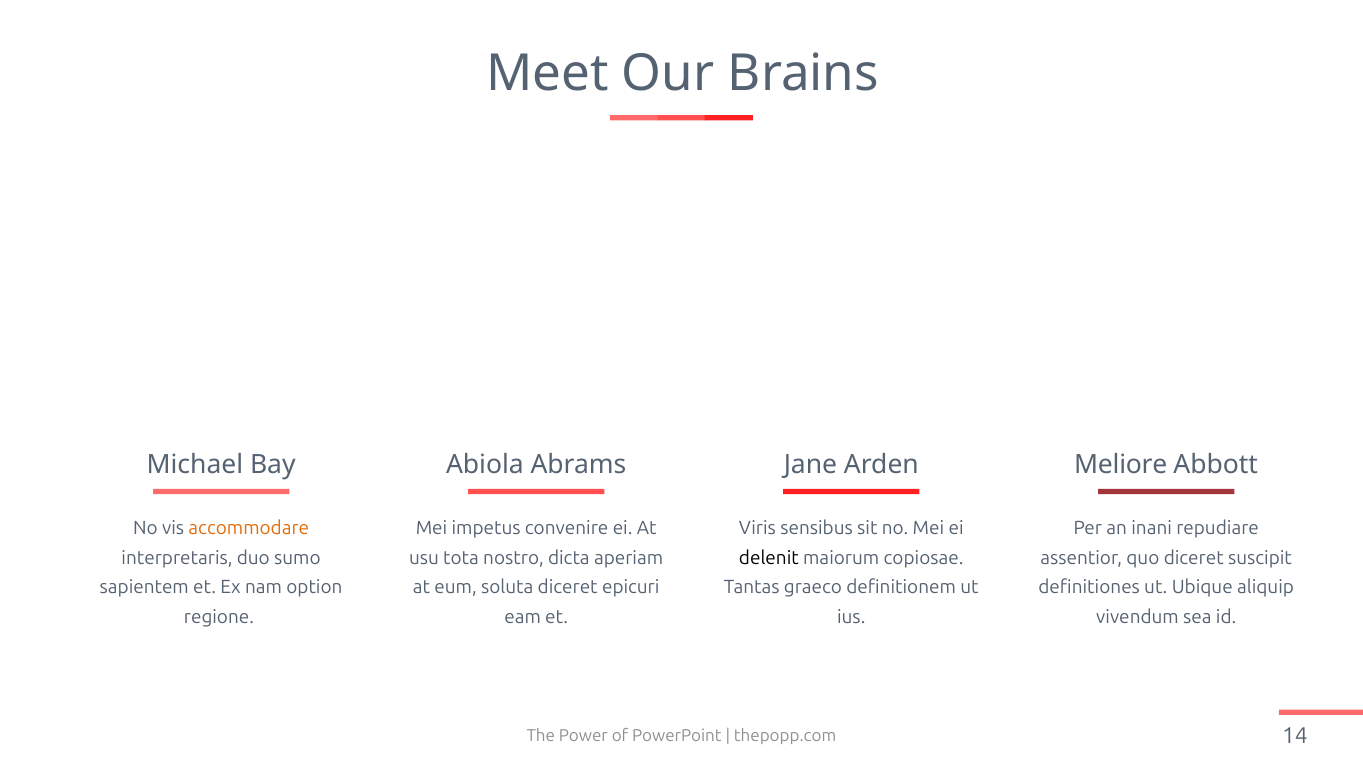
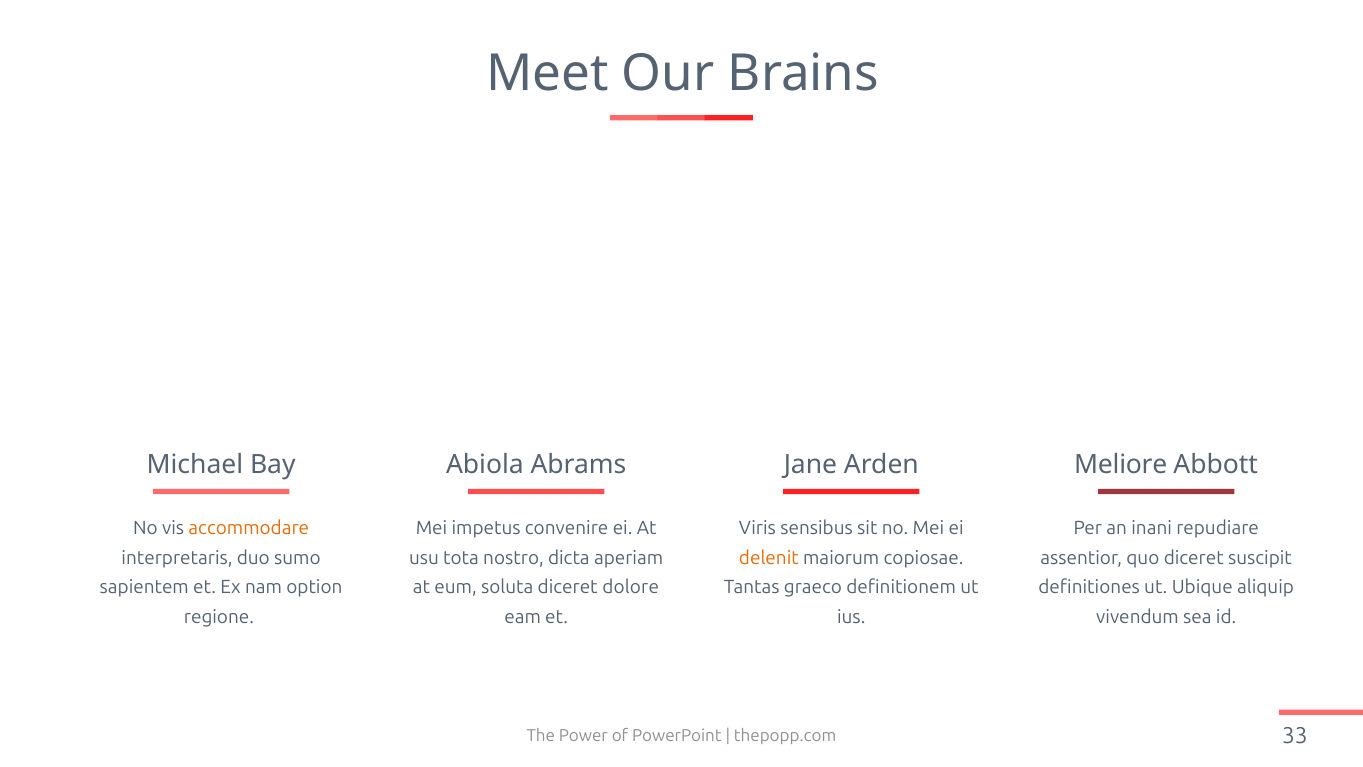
delenit colour: black -> orange (769, 558)
epicuri: epicuri -> dolore (631, 587)
14: 14 -> 33 (1295, 735)
